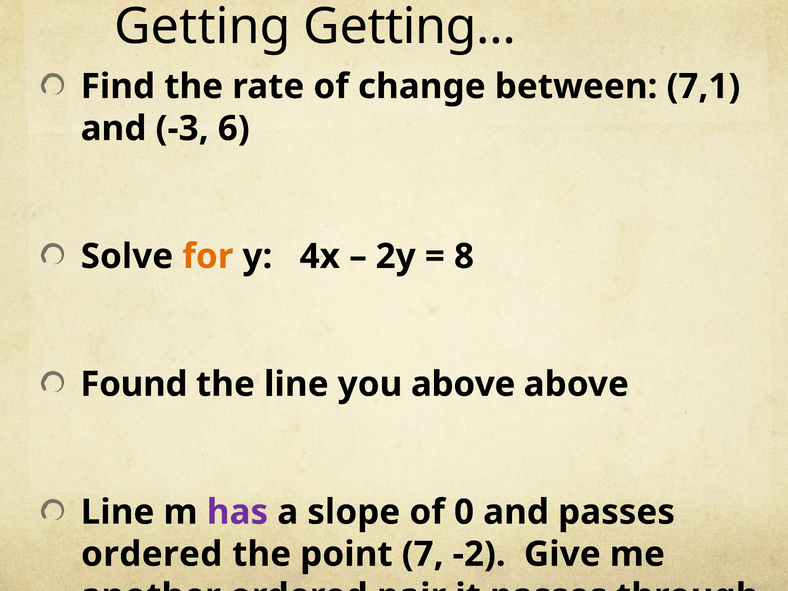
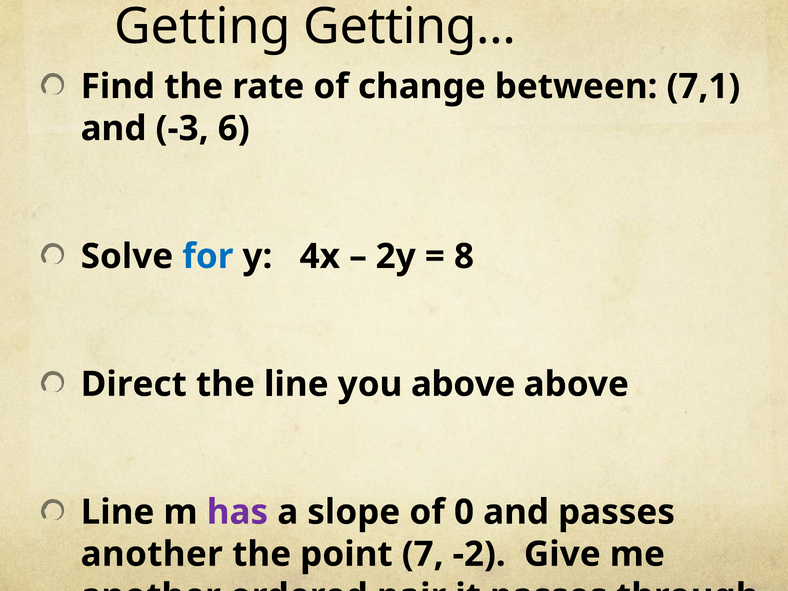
for colour: orange -> blue (208, 256)
Found: Found -> Direct (134, 384)
ordered: ordered -> another (152, 554)
